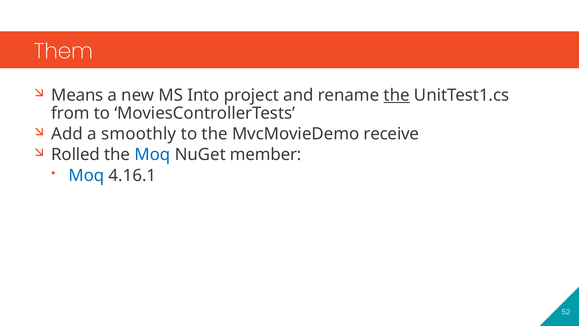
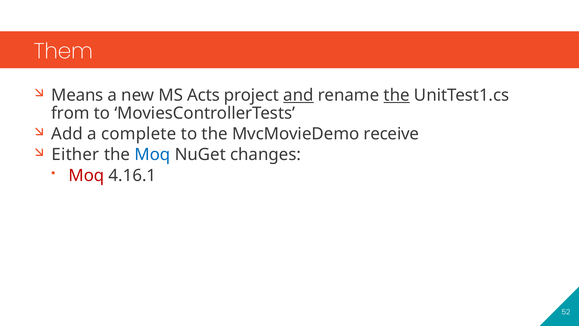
Into: Into -> Acts (203, 95)
and underline: none -> present (298, 95)
smoothly: smoothly -> complete (139, 134)
Rolled: Rolled -> Either (75, 155)
member: member -> changes (266, 155)
Moq colour: blue -> red (86, 175)
